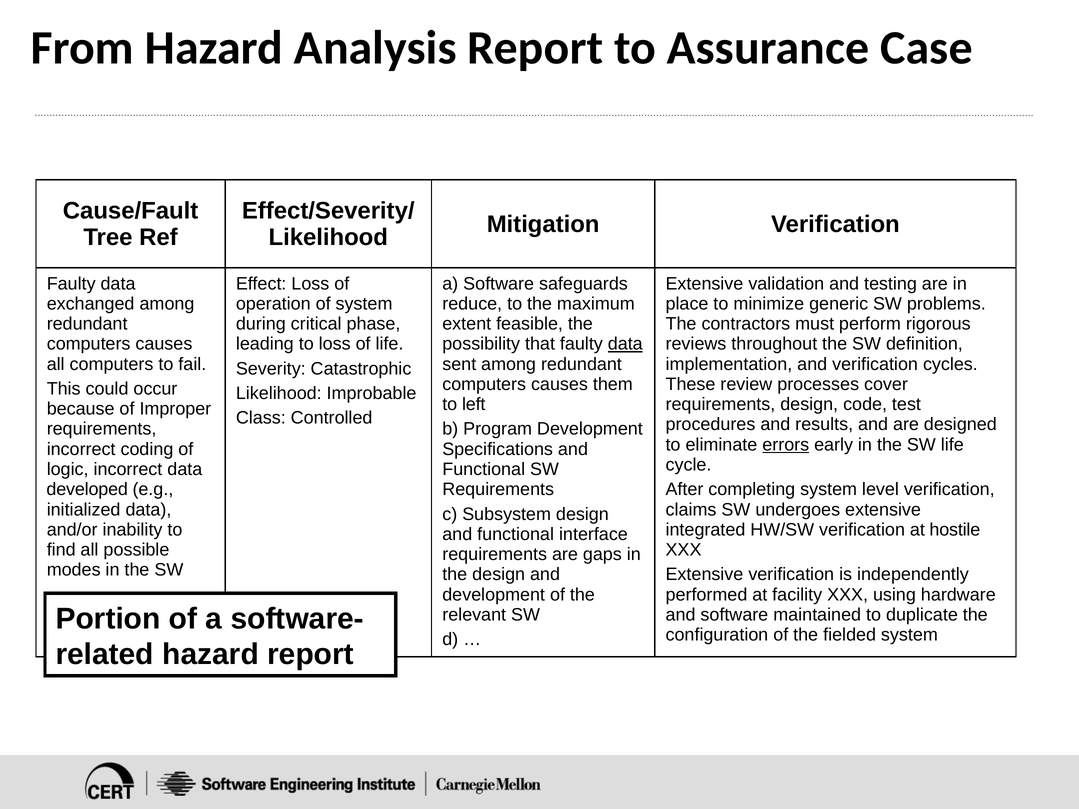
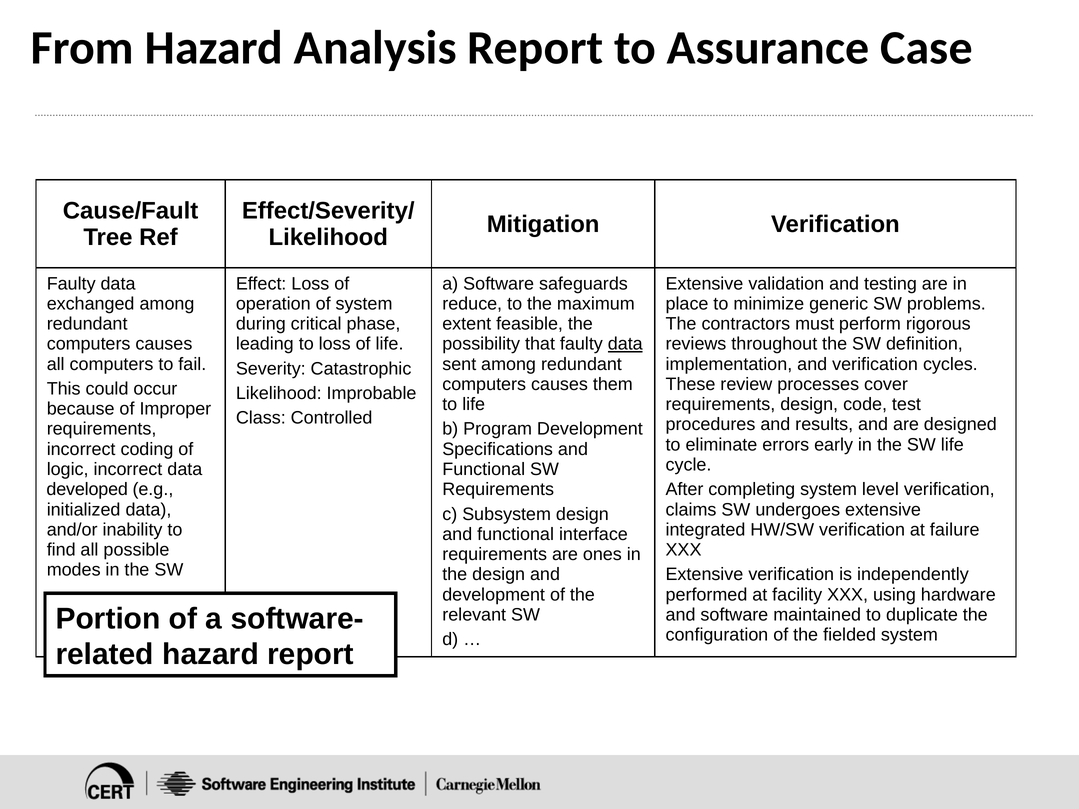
to left: left -> life (474, 405)
errors underline: present -> none (786, 445)
hostile: hostile -> failure (955, 530)
gaps: gaps -> ones (602, 555)
